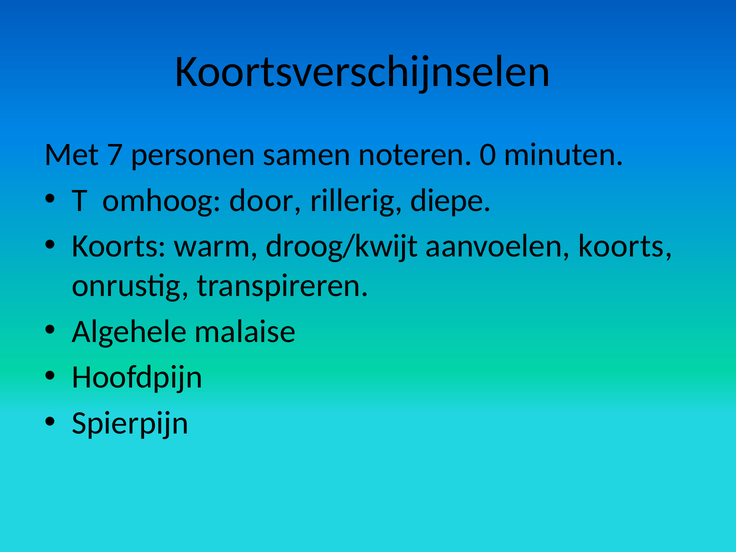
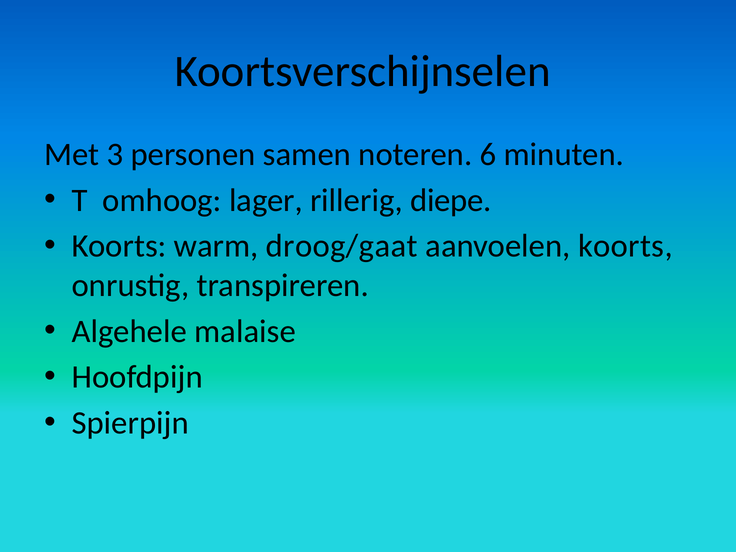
7: 7 -> 3 (115, 154)
0: 0 -> 6 (488, 154)
door: door -> lager (266, 200)
droog/kwijt: droog/kwijt -> droog/gaat (342, 246)
